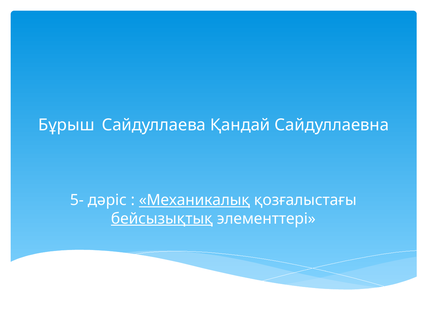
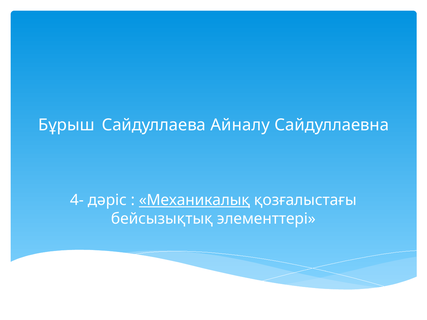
Қандай: Қандай -> Айналу (240, 125)
5-: 5- -> 4- (77, 200)
бейсызықтық underline: present -> none (162, 219)
